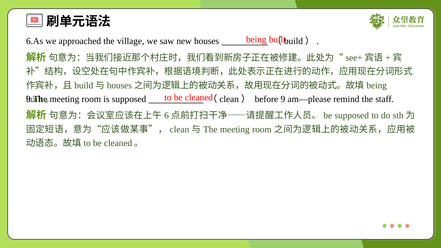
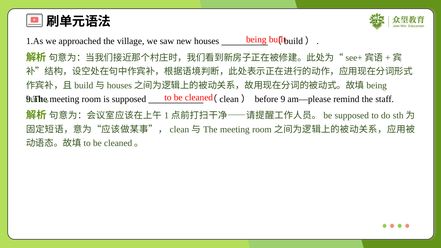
6.As: 6.As -> 1.As (35, 41)
6: 6 -> 1 (166, 116)
